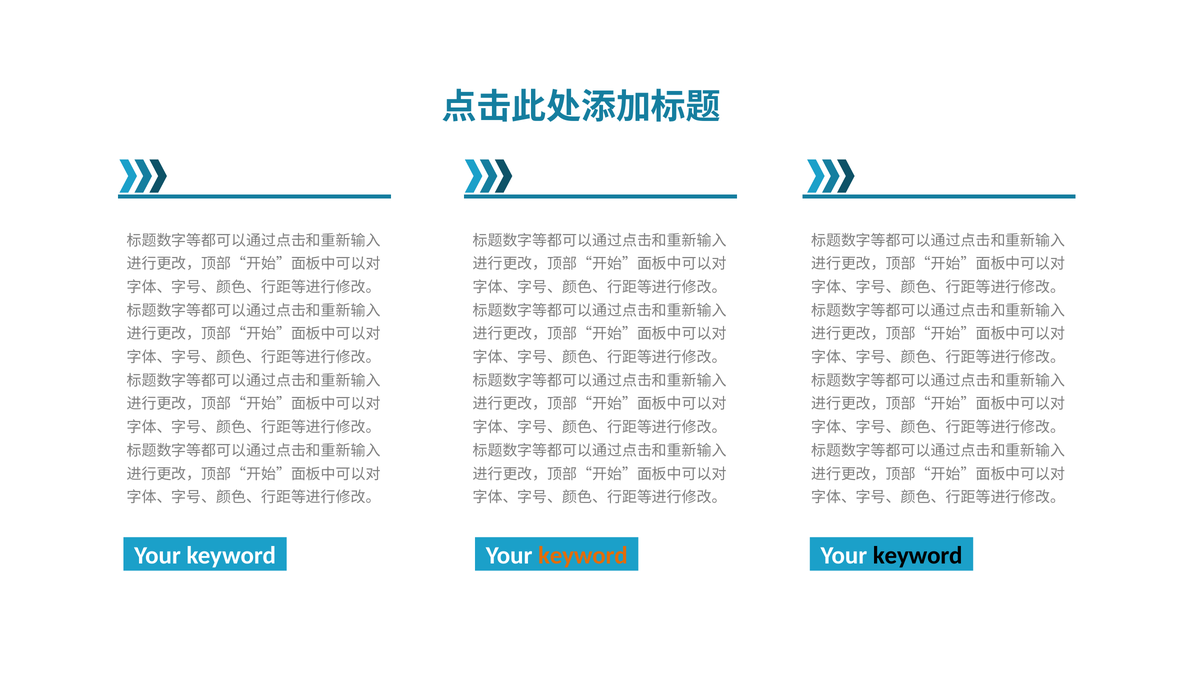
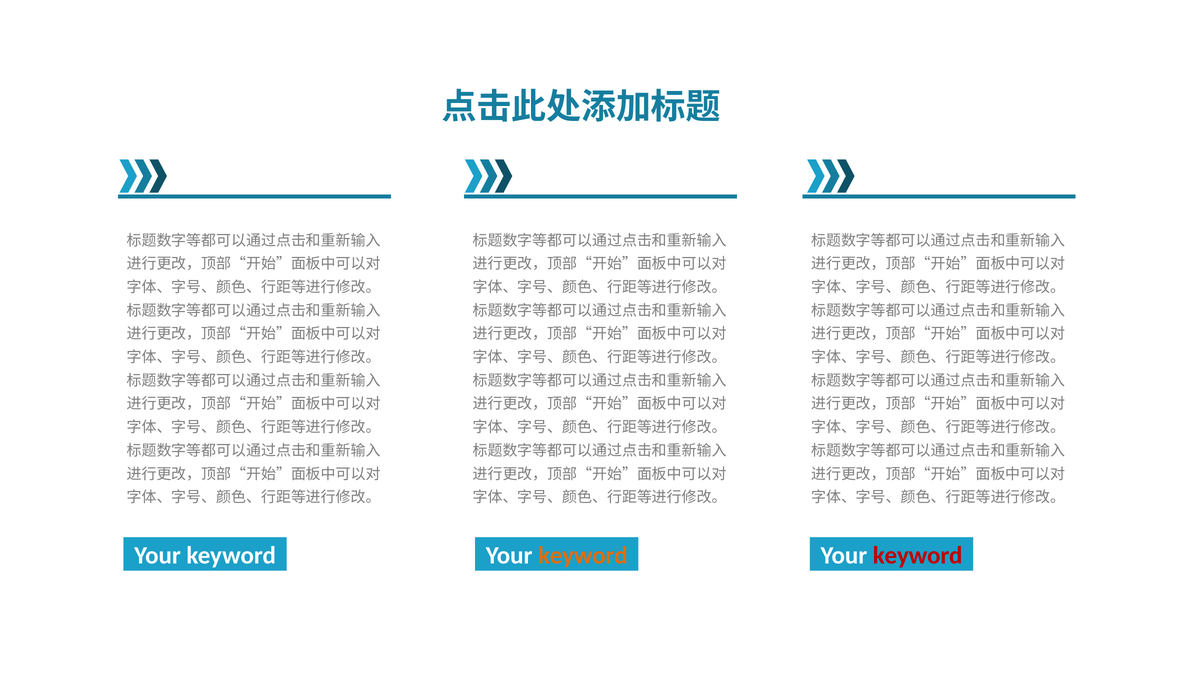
keyword colour: black -> red (918, 555)
